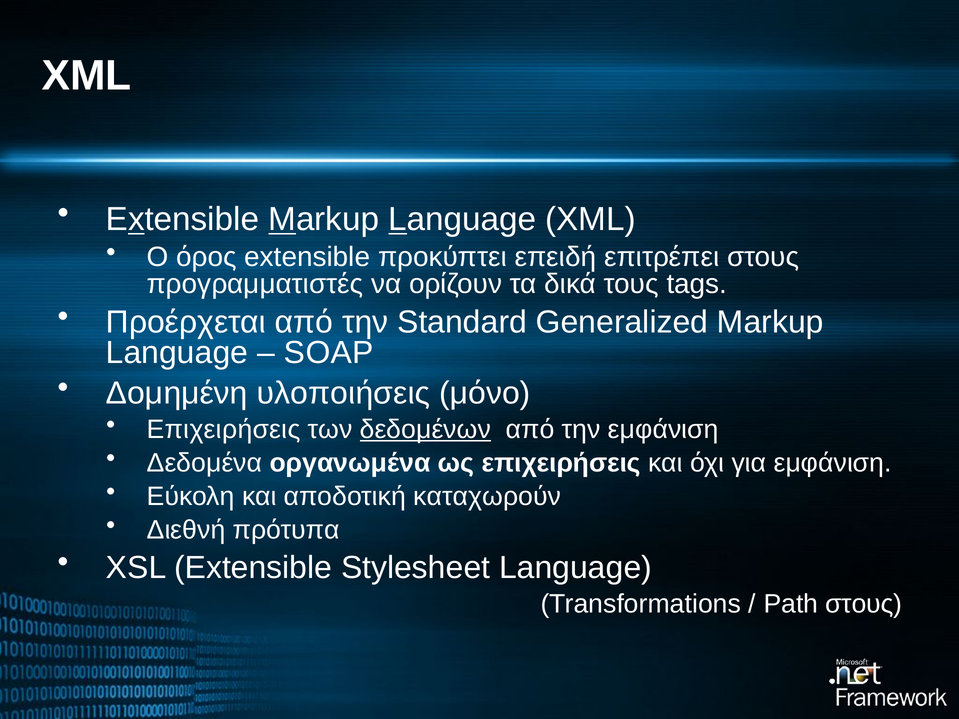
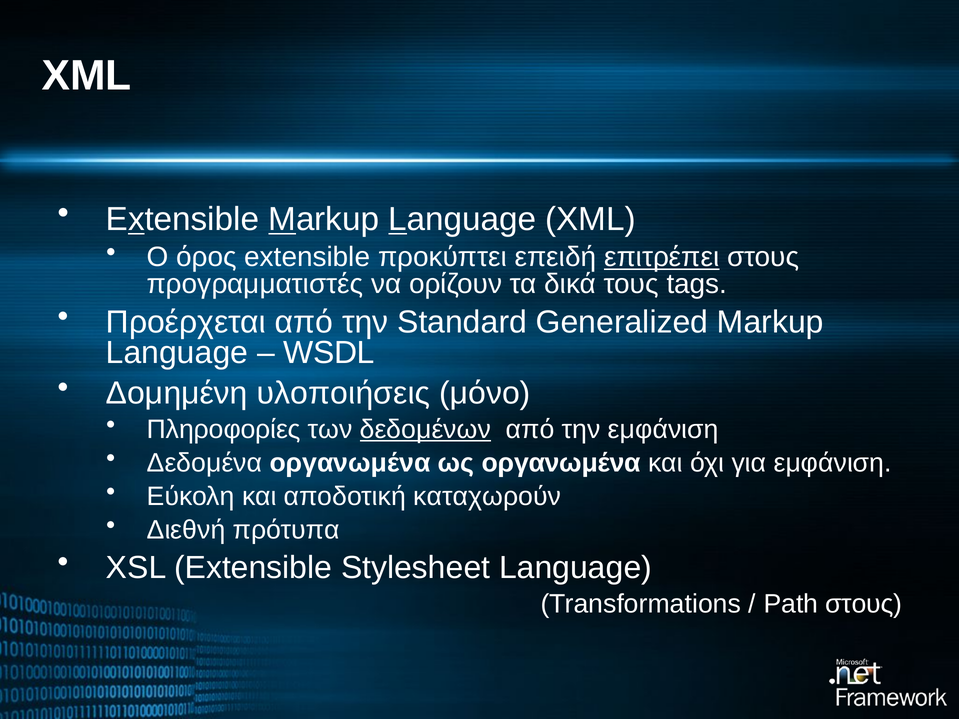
επιτρέπει underline: none -> present (662, 257)
SOAP: SOAP -> WSDL (329, 353)
Επιχειρήσεις: Επιχειρήσεις -> Πληροφορίες (224, 430)
ως επιχειρήσεις: επιχειρήσεις -> οργανωμένα (561, 463)
